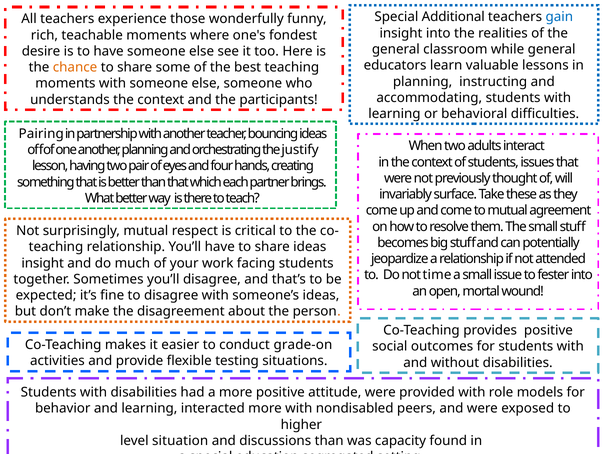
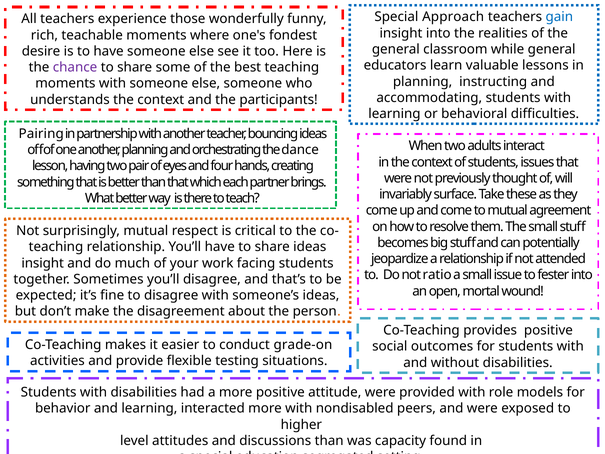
Additional: Additional -> Approach (453, 17)
chance colour: orange -> purple (75, 67)
justify: justify -> dance (300, 150)
time: time -> ratio (437, 275)
situation: situation -> attitudes (180, 440)
